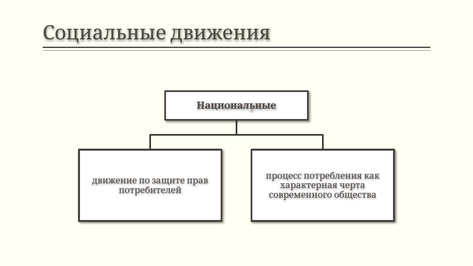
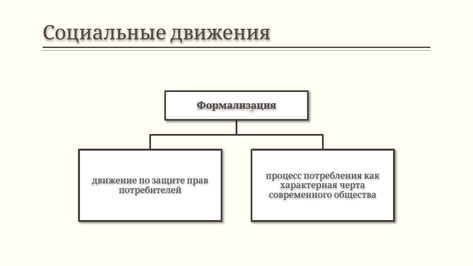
Национальные: Национальные -> Формализация (236, 105)
